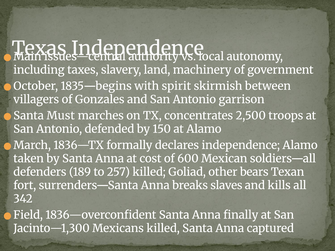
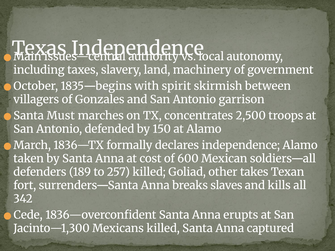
bears: bears -> takes (254, 172)
Field: Field -> Cede (28, 215)
finally: finally -> erupts (241, 215)
